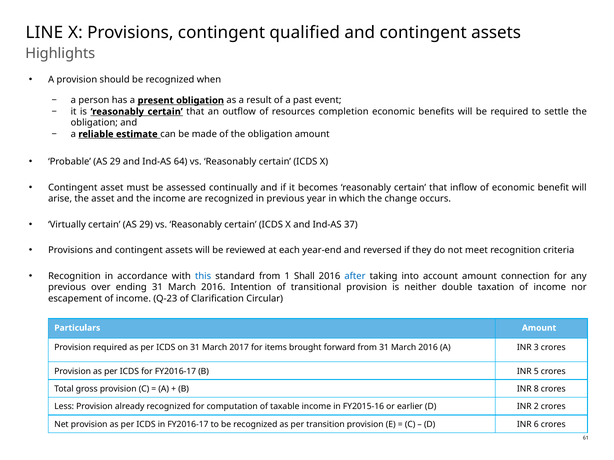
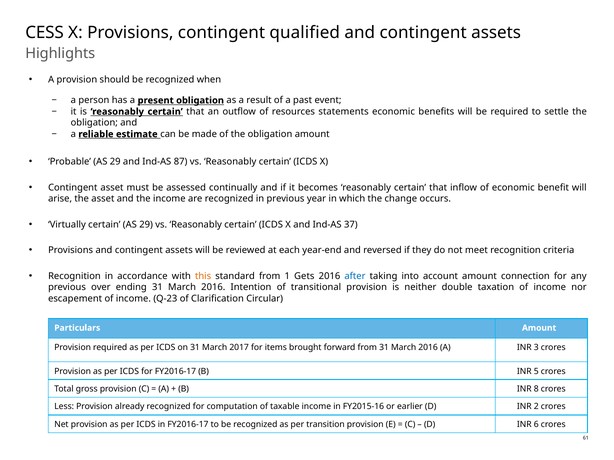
LINE: LINE -> CESS (45, 33)
completion: completion -> statements (344, 112)
64: 64 -> 87 (181, 162)
this colour: blue -> orange (203, 276)
Shall: Shall -> Gets (304, 276)
